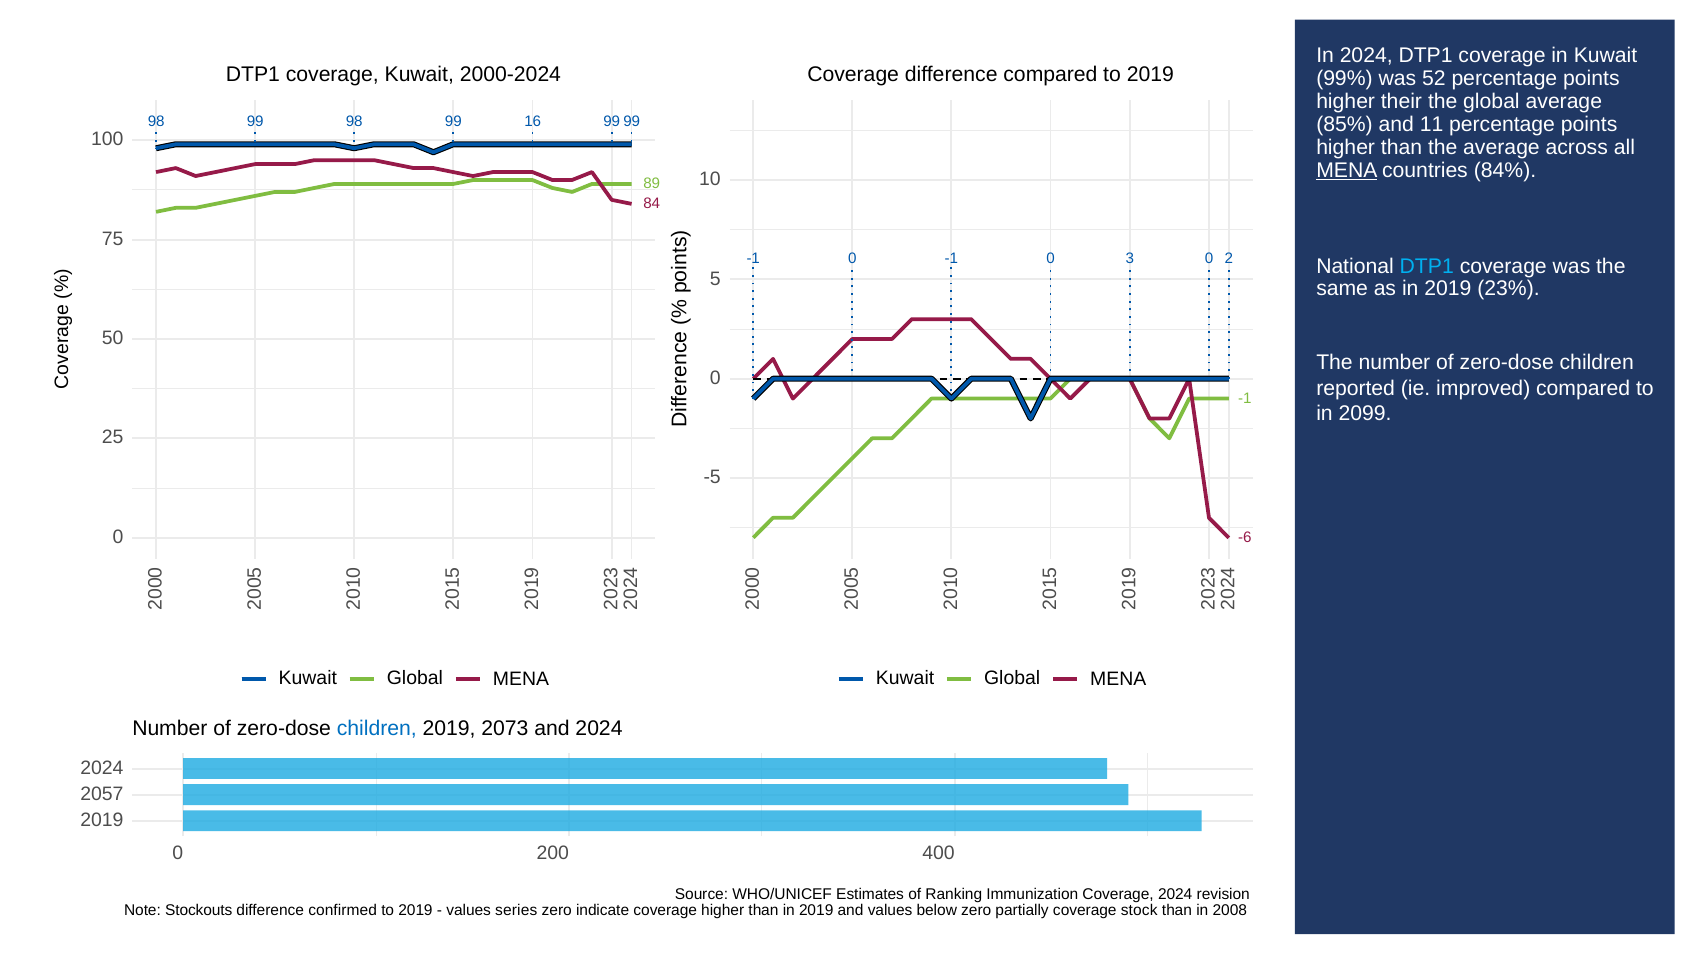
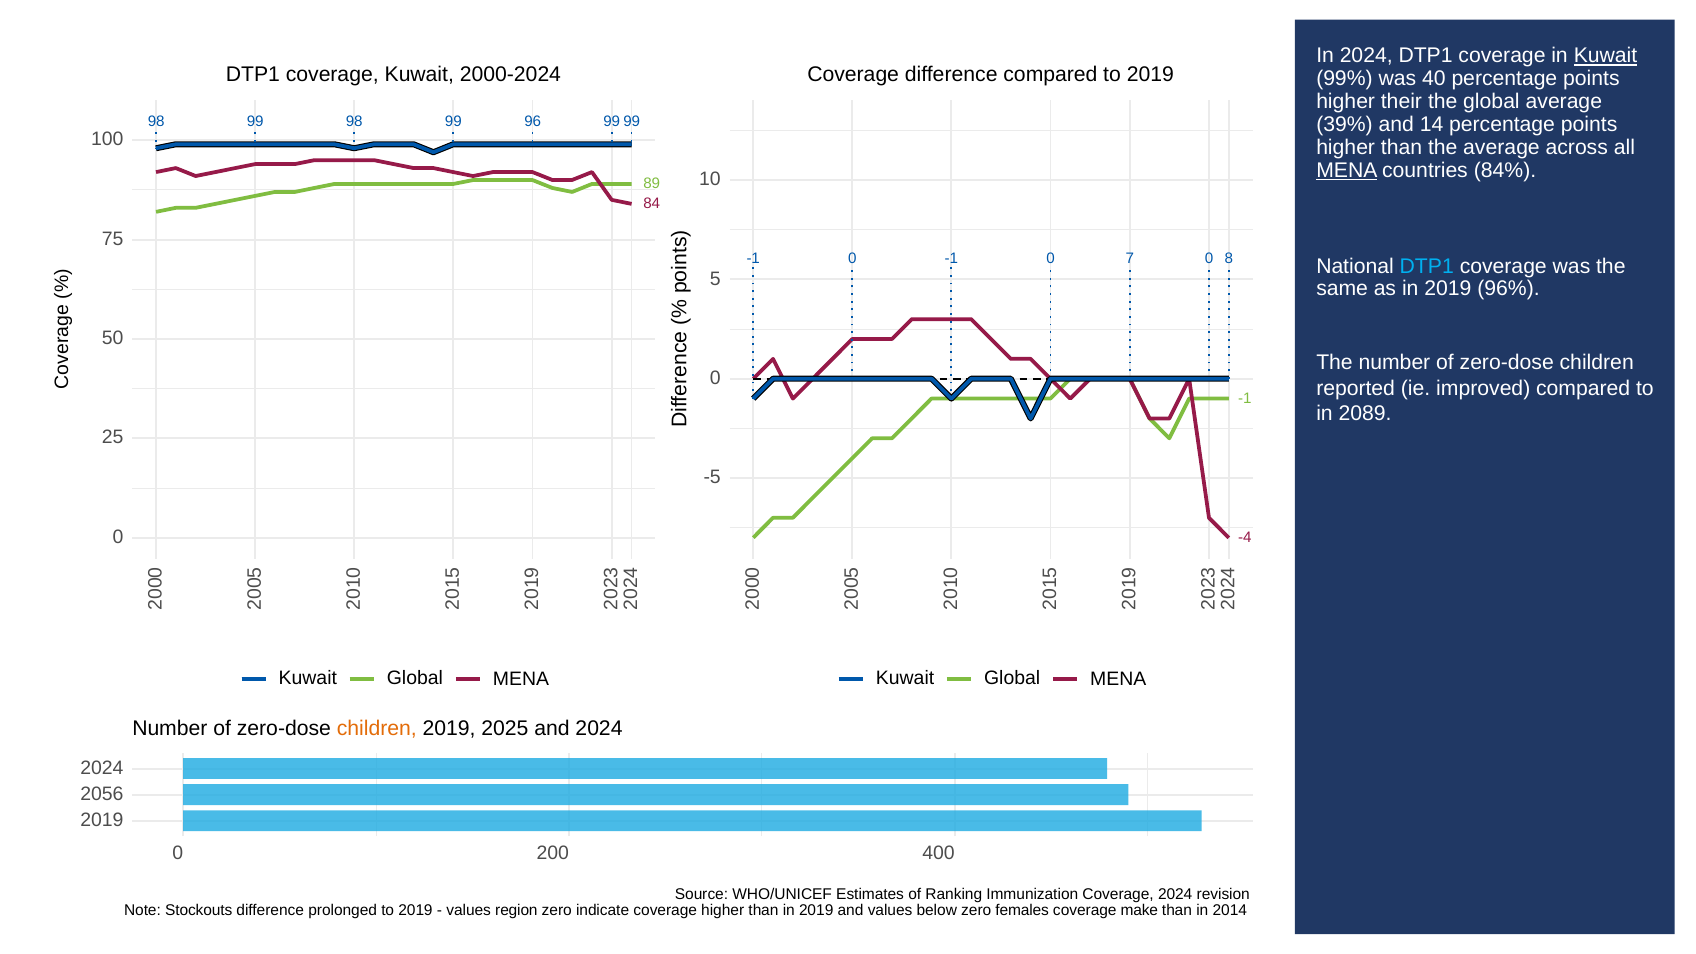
Kuwait underline: none -> present (1605, 56)
52: 52 -> 40 (1434, 79)
16: 16 -> 96 (533, 121)
85%: 85% -> 39% (1345, 124)
11: 11 -> 14 (1432, 124)
0 3: 3 -> 7 (1130, 259)
2: 2 -> 8 (1229, 259)
23%: 23% -> 96% (1509, 289)
2099: 2099 -> 2089 (1365, 413)
-6: -6 -> -4 (1245, 537)
children colour: blue -> orange (377, 729)
2073: 2073 -> 2025 (505, 729)
2057: 2057 -> 2056 (102, 794)
confirmed: confirmed -> prolonged (343, 911)
series: series -> region (516, 911)
partially: partially -> females (1022, 911)
stock: stock -> make (1139, 911)
2008: 2008 -> 2014 (1230, 911)
